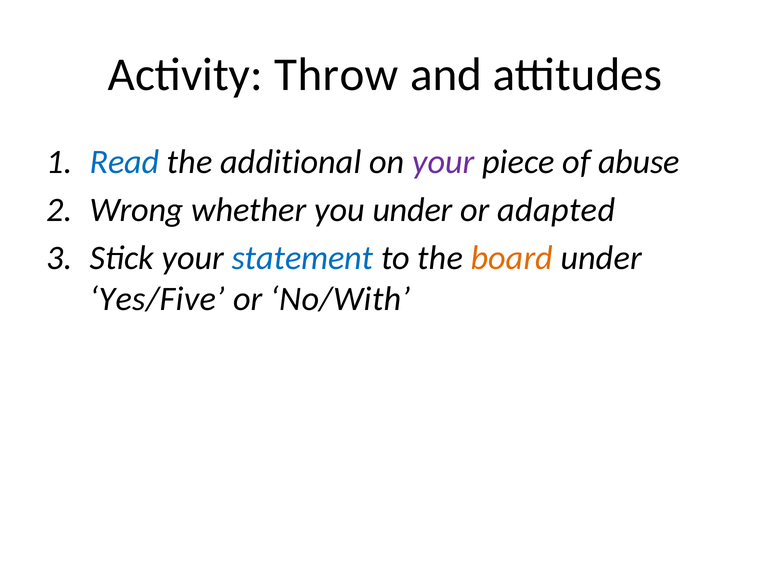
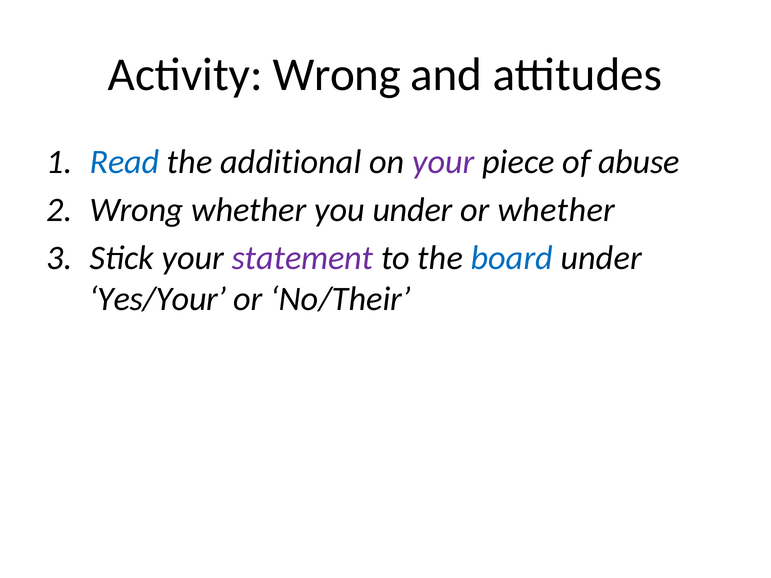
Activity Throw: Throw -> Wrong (337, 75)
or adapted: adapted -> whether (556, 210)
statement colour: blue -> purple (303, 258)
board colour: orange -> blue (512, 258)
Yes/Five: Yes/Five -> Yes/Your (158, 299)
No/With: No/With -> No/Their (340, 299)
